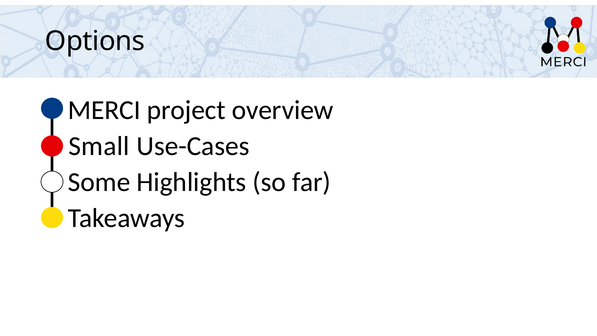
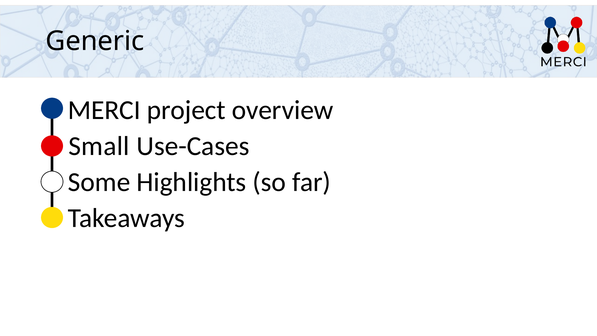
Options: Options -> Generic (95, 41)
